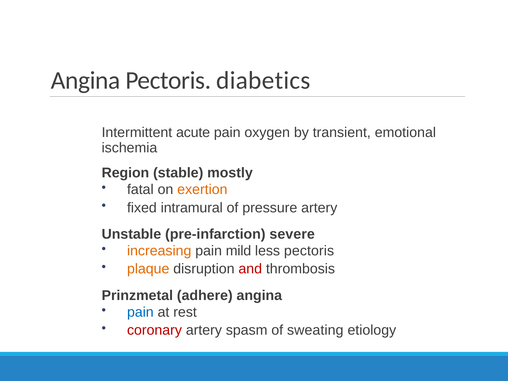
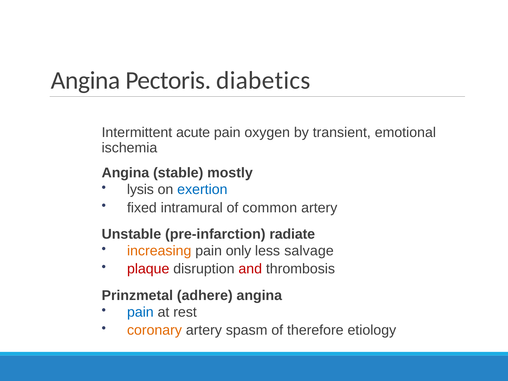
Region: Region -> Angina (125, 173)
fatal: fatal -> lysis (140, 190)
exertion colour: orange -> blue (202, 190)
pressure: pressure -> common (270, 208)
severe: severe -> radiate (292, 234)
mild: mild -> only (238, 251)
less pectoris: pectoris -> salvage (309, 251)
plaque colour: orange -> red (148, 269)
coronary colour: red -> orange (154, 330)
sweating: sweating -> therefore (315, 330)
